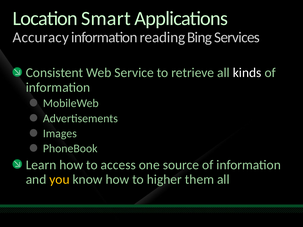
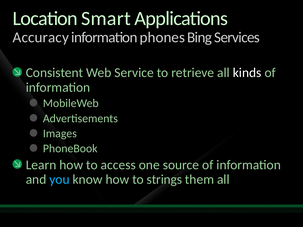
reading: reading -> phones (162, 38)
you colour: yellow -> light blue (59, 180)
higher: higher -> strings (164, 180)
